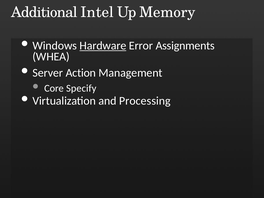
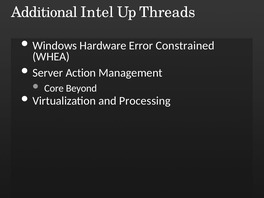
Memory: Memory -> Threads (167, 12)
Hardware underline: present -> none (103, 46)
Assignments: Assignments -> Constrained (185, 46)
Specify: Specify -> Beyond (81, 88)
